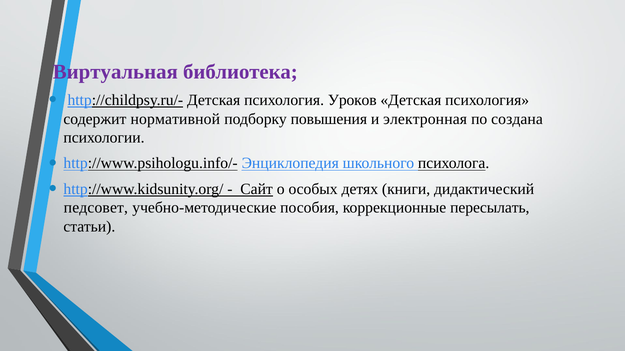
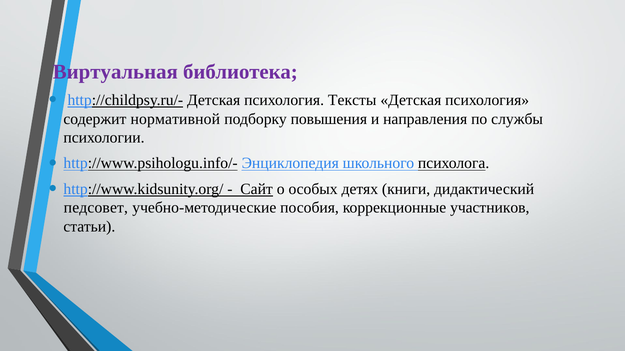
Уроков: Уроков -> Тексты (352, 100)
электронная: электронная -> направления (425, 119)
создана: создана -> службы (517, 119)
пересылать: пересылать -> участников (490, 208)
